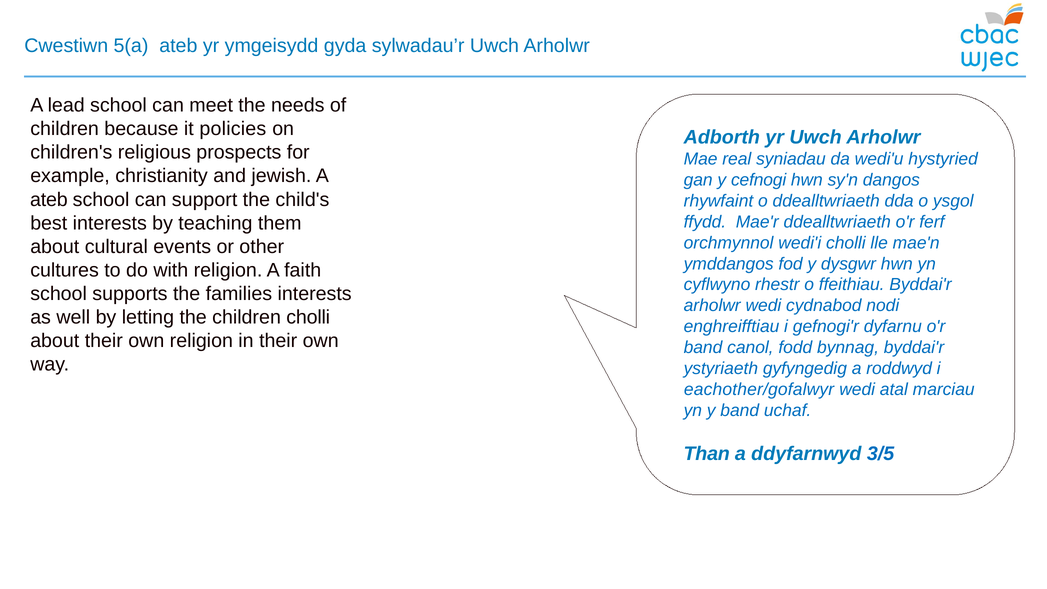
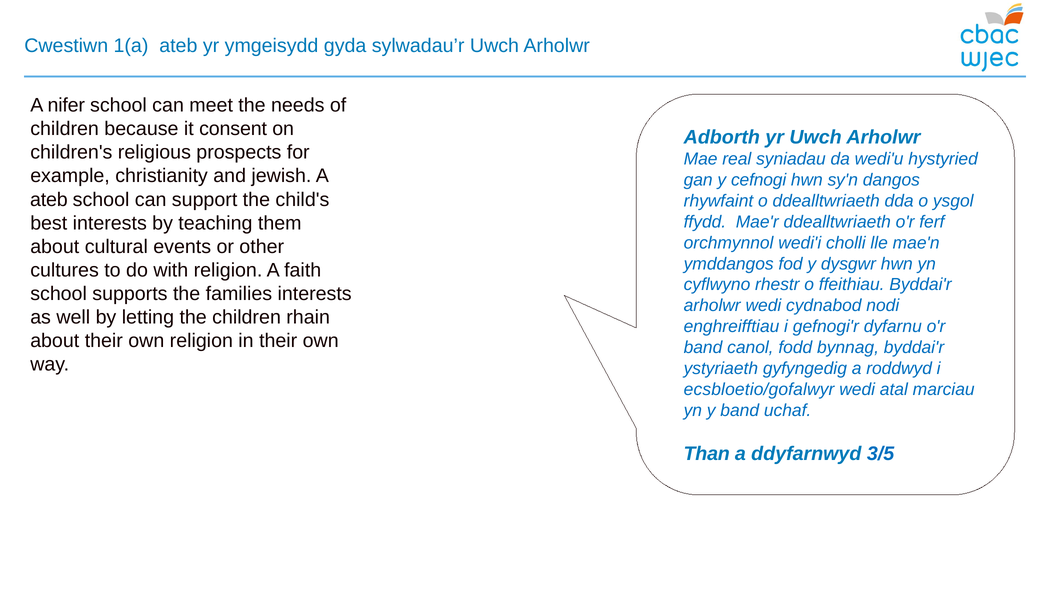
5(a: 5(a -> 1(a (131, 46)
lead: lead -> nifer (66, 105)
policies: policies -> consent (233, 129)
children cholli: cholli -> rhain (308, 317)
eachother/gofalwyr: eachother/gofalwyr -> ecsbloetio/gofalwyr (759, 389)
